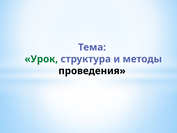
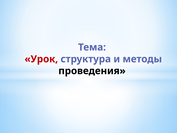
Урок colour: green -> red (41, 59)
